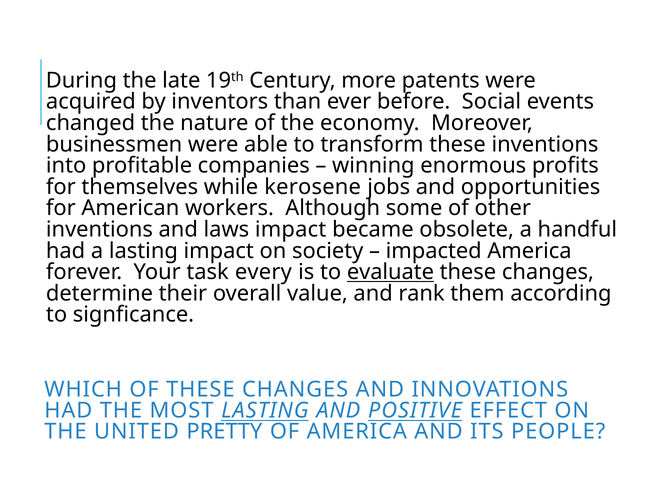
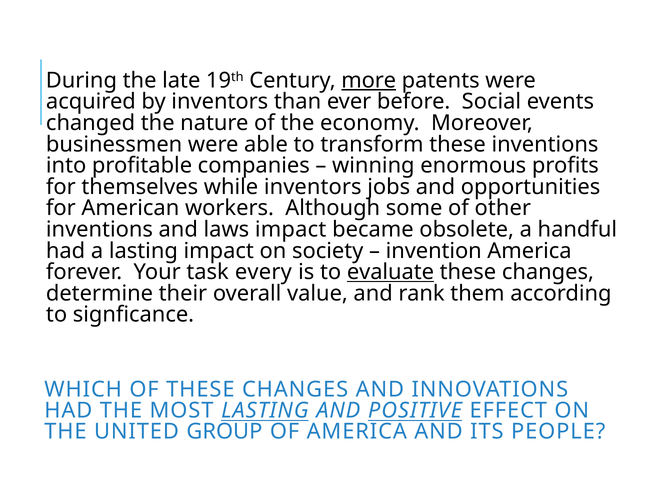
more underline: none -> present (369, 80)
while kerosene: kerosene -> inventors (313, 187)
impacted: impacted -> invention (434, 251)
PRETTY: PRETTY -> GROUP (224, 431)
